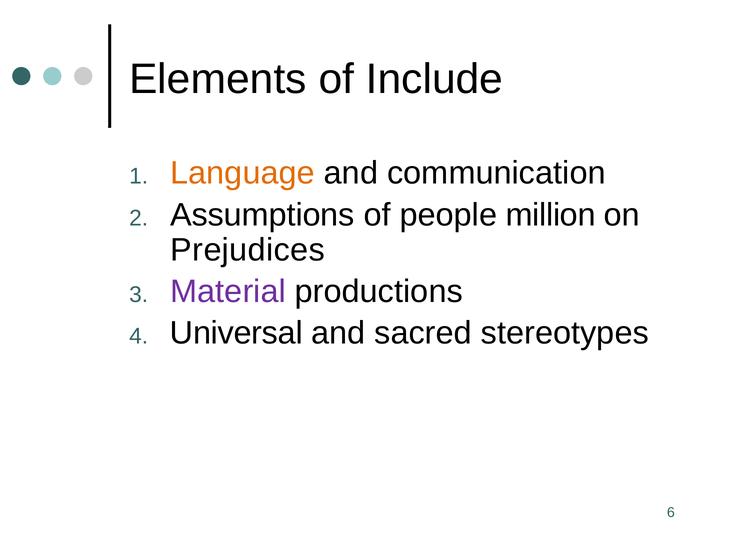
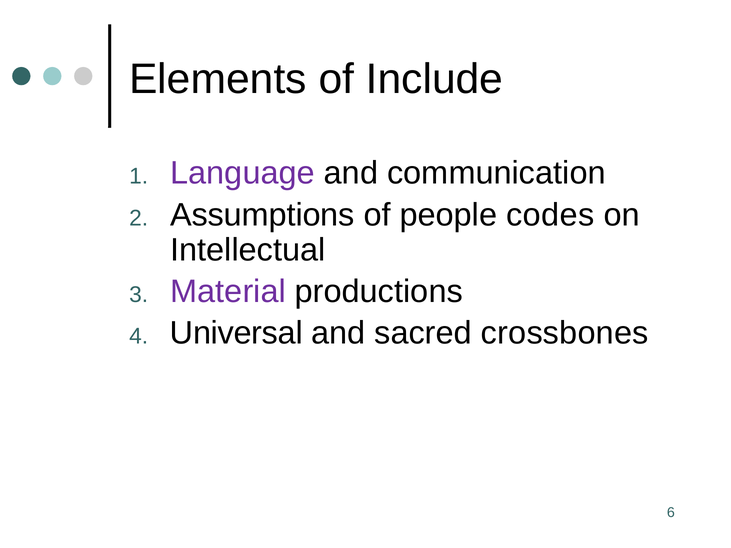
Language colour: orange -> purple (243, 173)
million: million -> codes (550, 215)
Prejudices: Prejudices -> Intellectual (248, 250)
stereotypes: stereotypes -> crossbones (565, 333)
